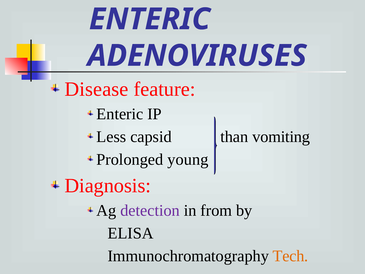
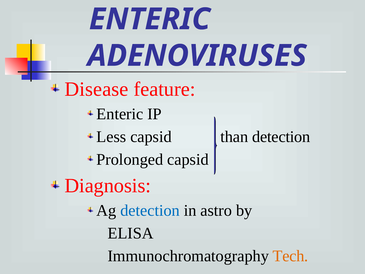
than vomiting: vomiting -> detection (281, 137)
Prolonged young: young -> capsid (188, 159)
detection colour: purple -> blue (150, 210)
from: from -> astro (216, 210)
